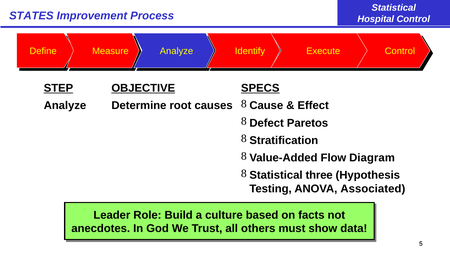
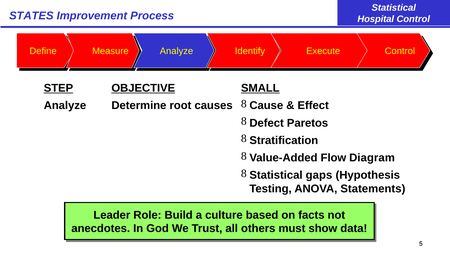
SPECS: SPECS -> SMALL (260, 88)
three: three -> gaps (319, 175)
Associated: Associated -> Statements (373, 189)
